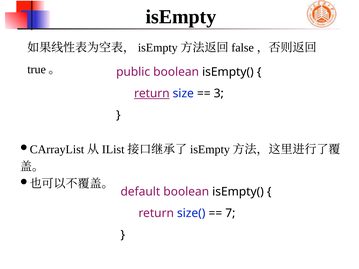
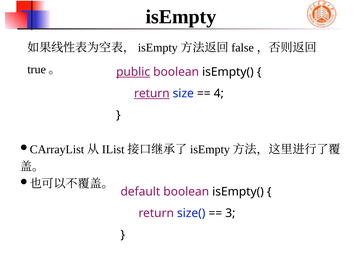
public underline: none -> present (133, 72)
3: 3 -> 4 (219, 94)
7: 7 -> 3 (230, 213)
